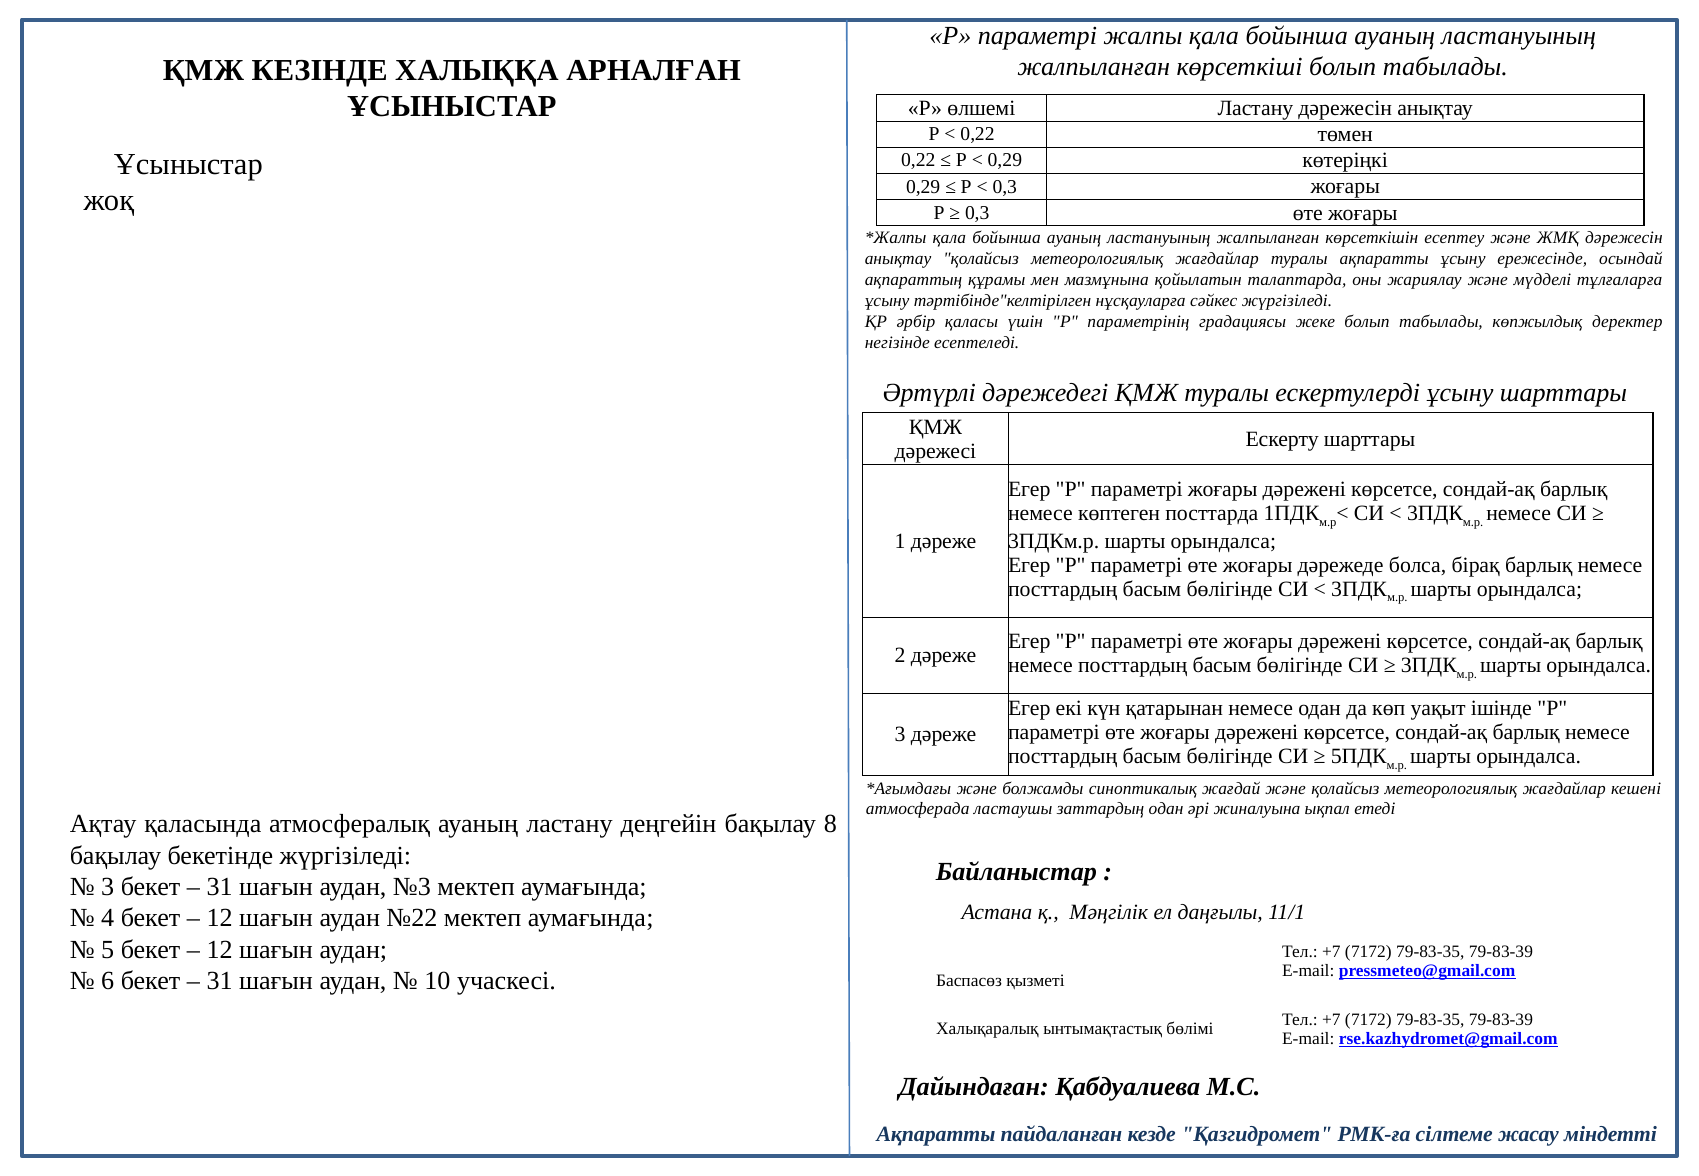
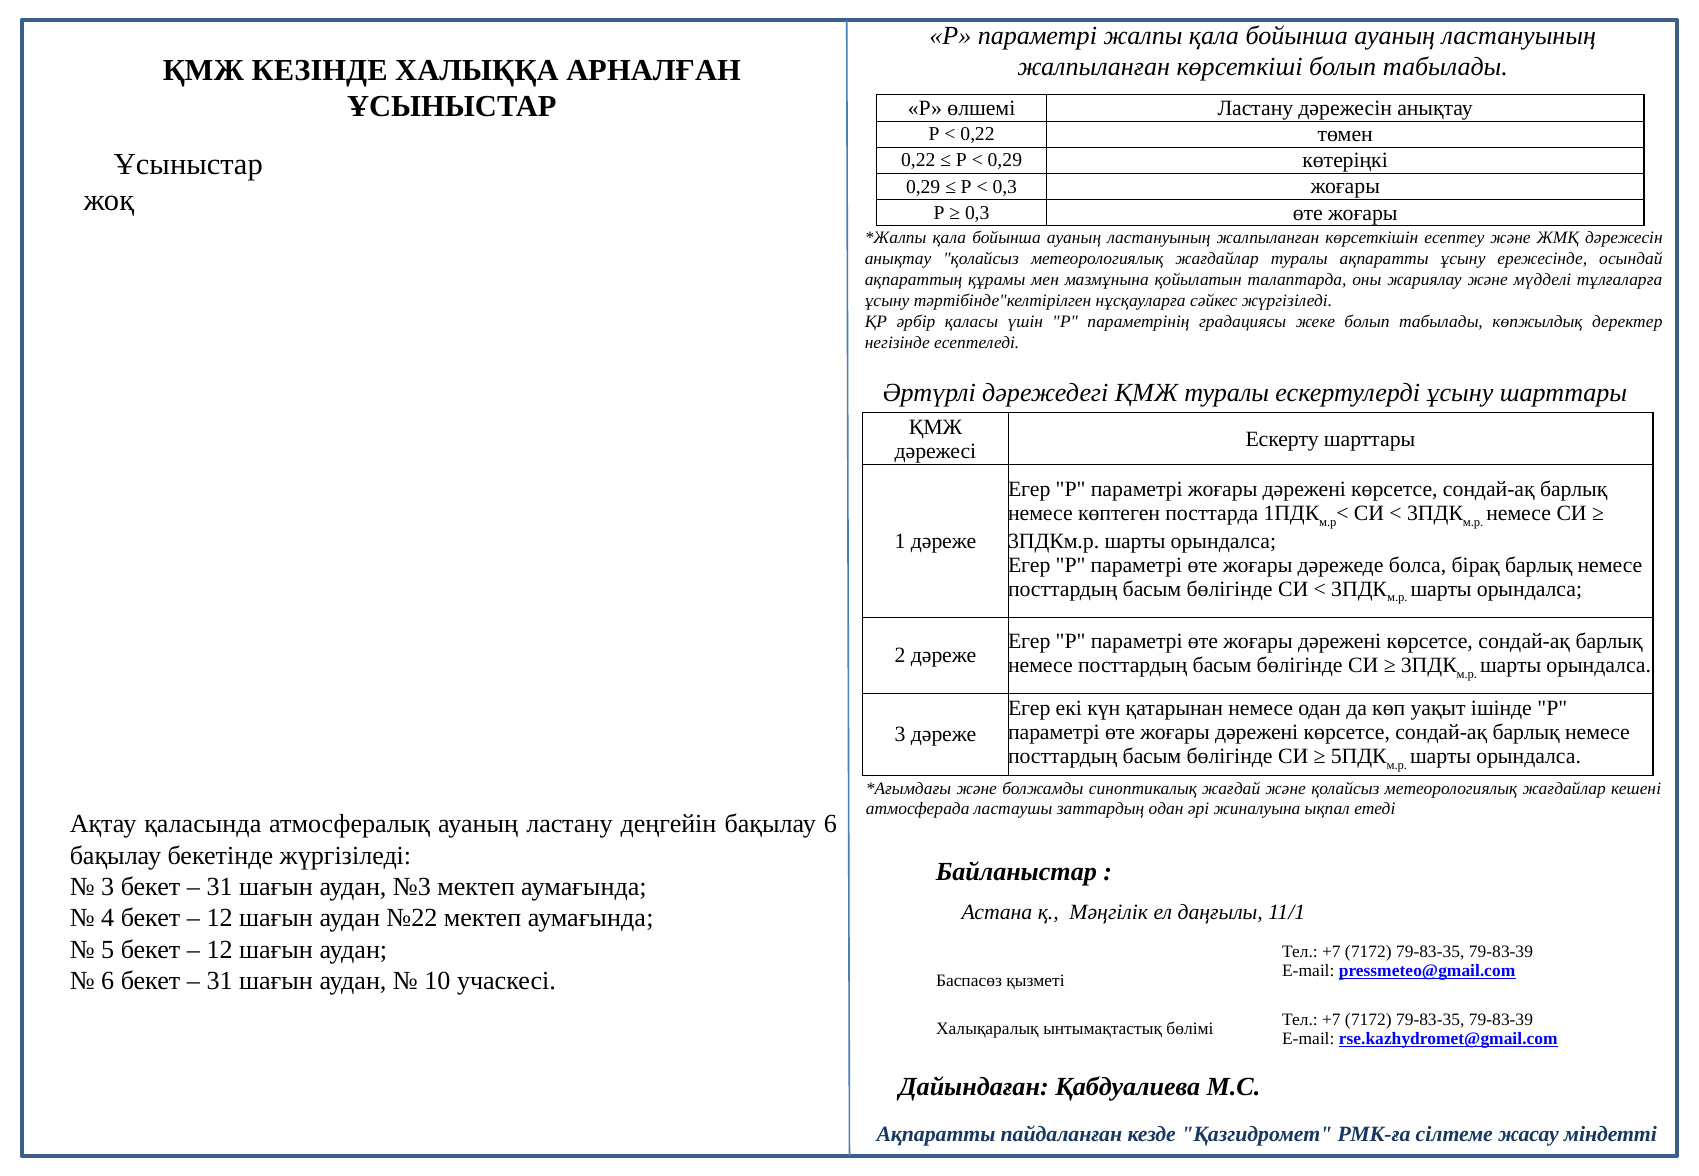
бақылау 8: 8 -> 6 (830, 824)
